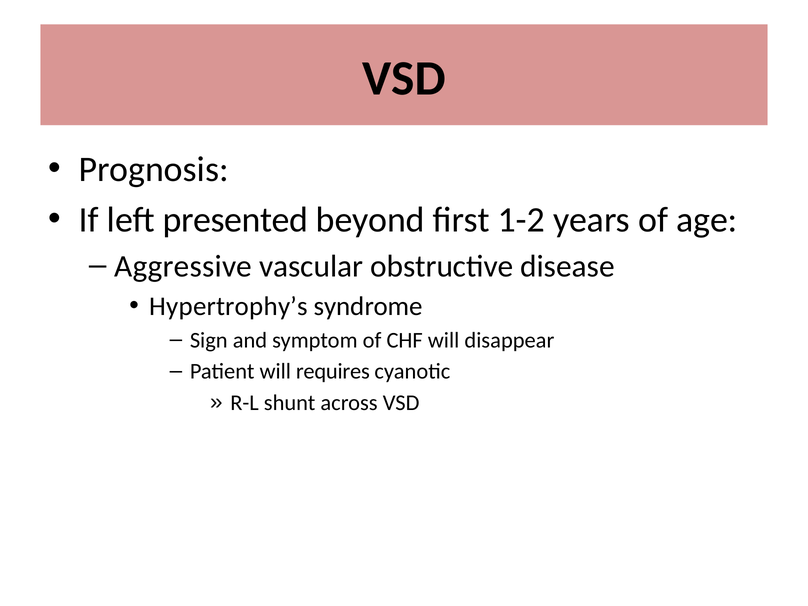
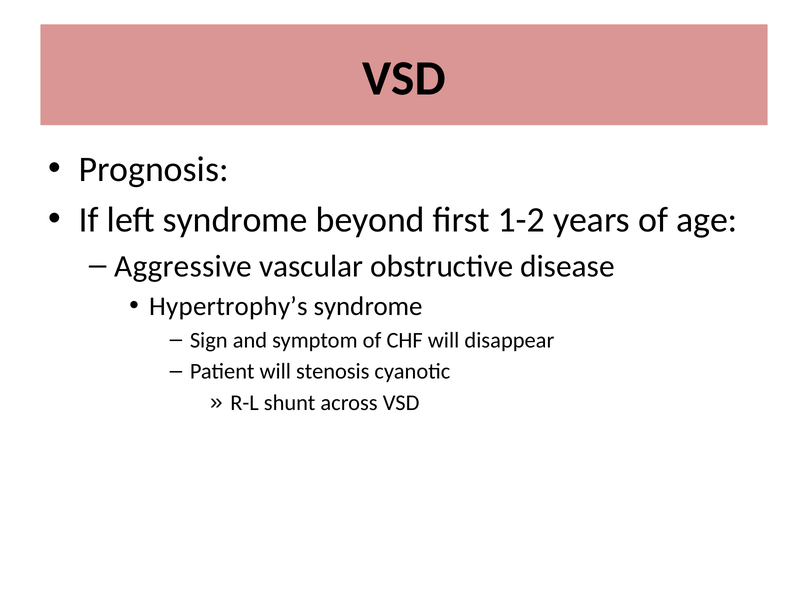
left presented: presented -> syndrome (235, 220)
requires: requires -> stenosis (333, 372)
